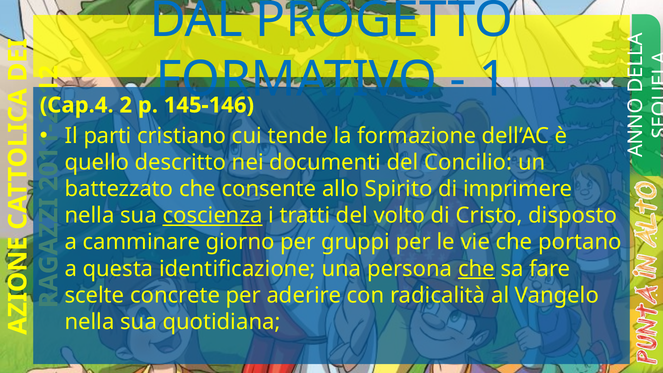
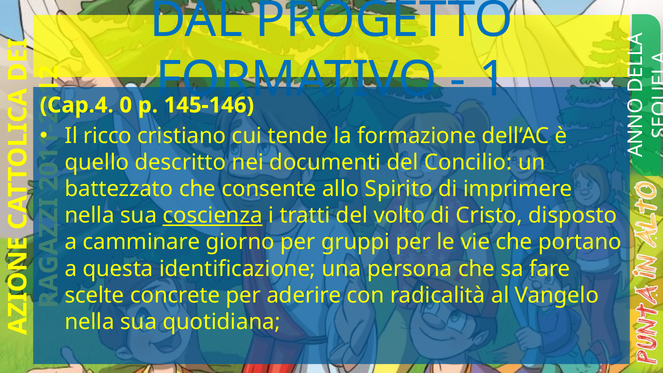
2: 2 -> 0 (126, 105)
parti: parti -> ricco (108, 136)
che underline: present -> none (476, 269)
